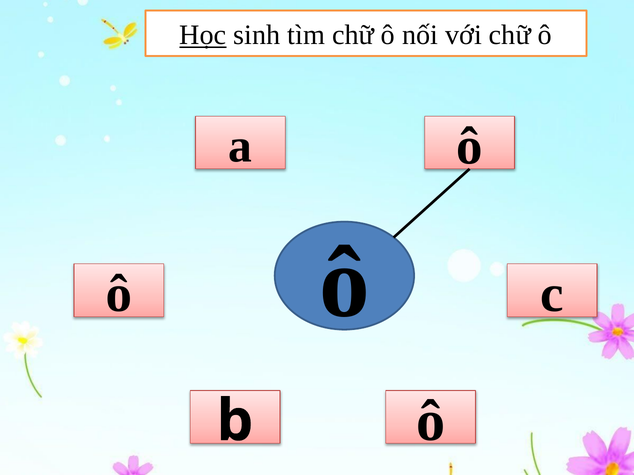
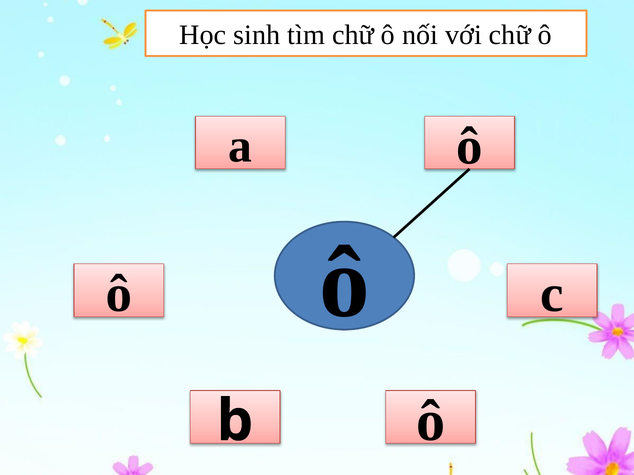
Học underline: present -> none (203, 35)
